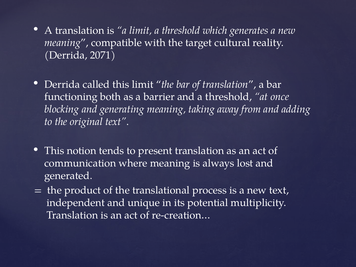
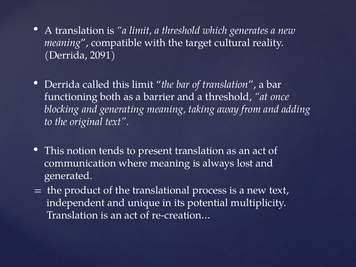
2071: 2071 -> 2091 (103, 55)
